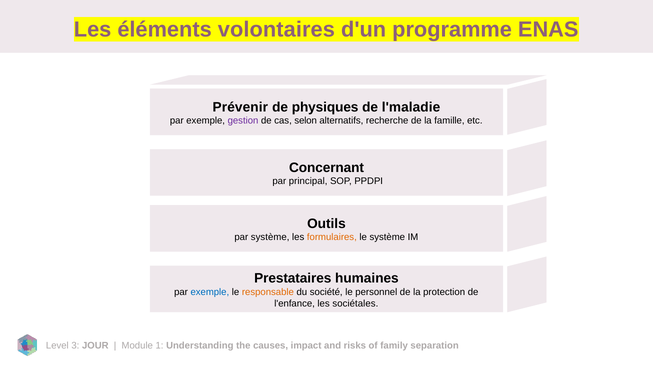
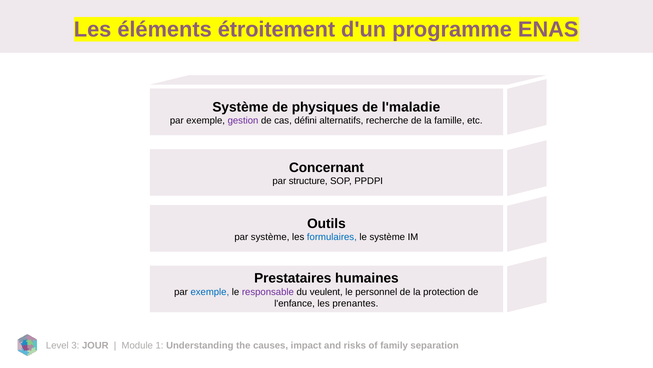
volontaires: volontaires -> étroitement (276, 30)
Prévenir: Prévenir -> Système (240, 107)
selon: selon -> défini (306, 121)
principal: principal -> structure (308, 181)
formulaires colour: orange -> blue (332, 237)
responsable colour: orange -> purple (268, 292)
société: société -> veulent (326, 292)
sociétales: sociétales -> prenantes (355, 303)
